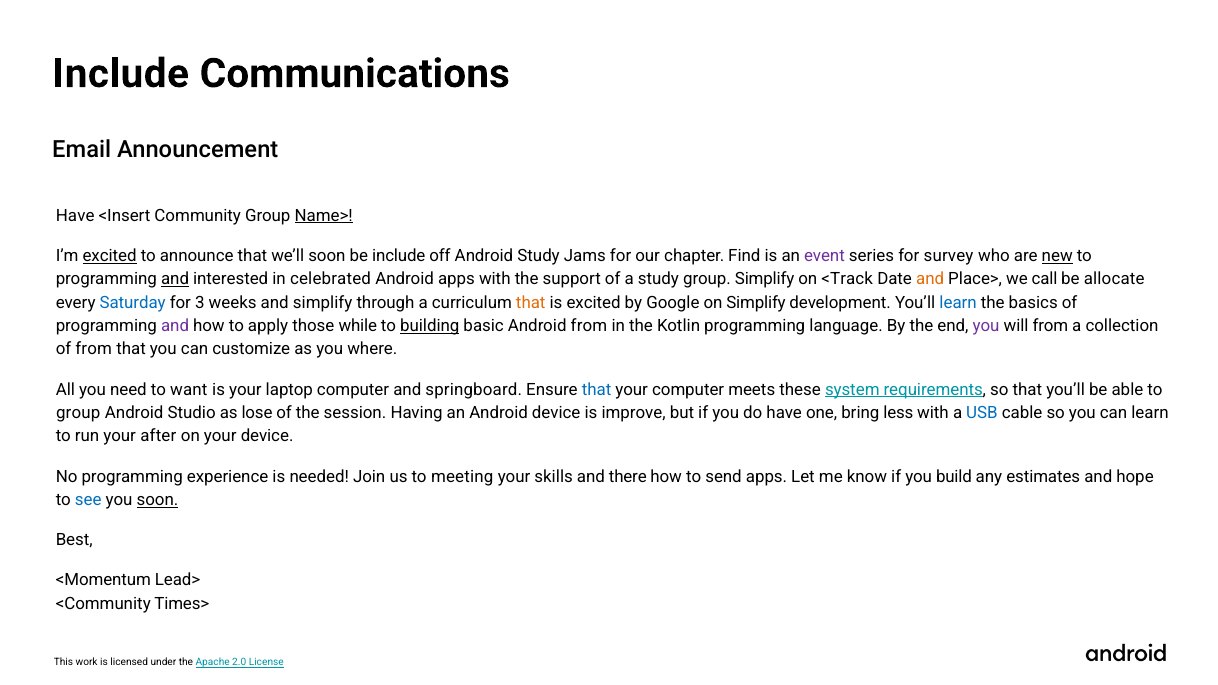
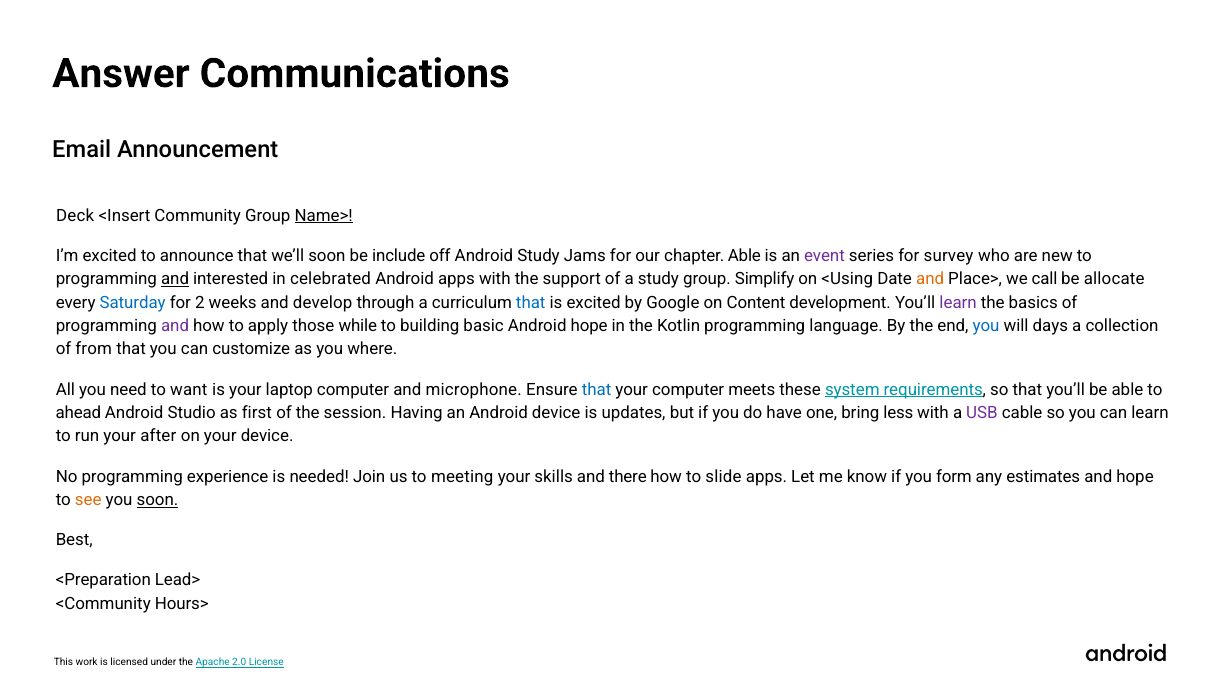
Include: Include -> Answer (121, 74)
Have: Have -> Deck (75, 216)
excited underline: present -> none (110, 256)
chapter Find: Find -> Able (744, 256)
new underline: present -> none (1057, 256)
<Track: <Track -> <Using (847, 279)
3: 3 -> 2 (200, 303)
and simplify: simplify -> develop (323, 303)
that colour: orange -> blue (531, 303)
on Simplify: Simplify -> Content (756, 303)
learn colour: blue -> purple (958, 303)
building underline: present -> none (430, 326)
Android from: from -> hope (589, 326)
you colour: purple -> blue (986, 326)
will from: from -> days (1050, 326)
springboard: springboard -> microphone (474, 390)
group: group -> ahead (78, 413)
lose: lose -> first (257, 413)
improve: improve -> updates (634, 413)
USB colour: blue -> purple (982, 413)
send: send -> slide (723, 477)
build: build -> form (954, 477)
see colour: blue -> orange (88, 500)
<Momentum: <Momentum -> <Preparation (103, 580)
Times>: Times> -> Hours> (182, 604)
